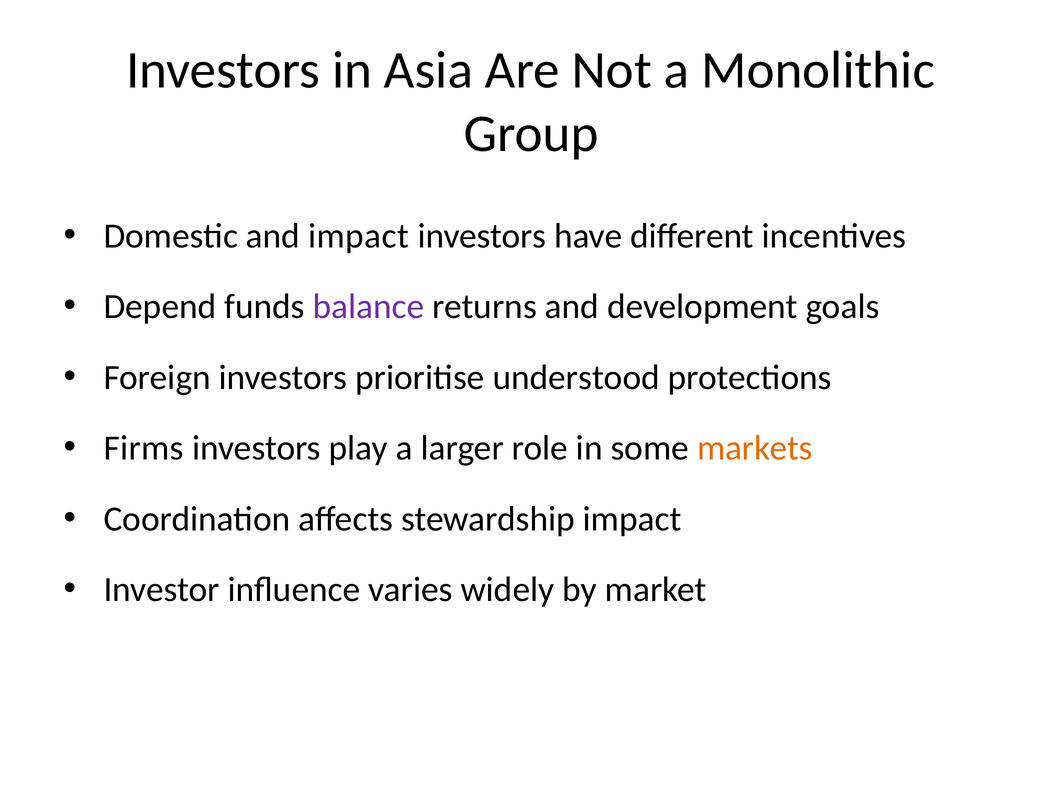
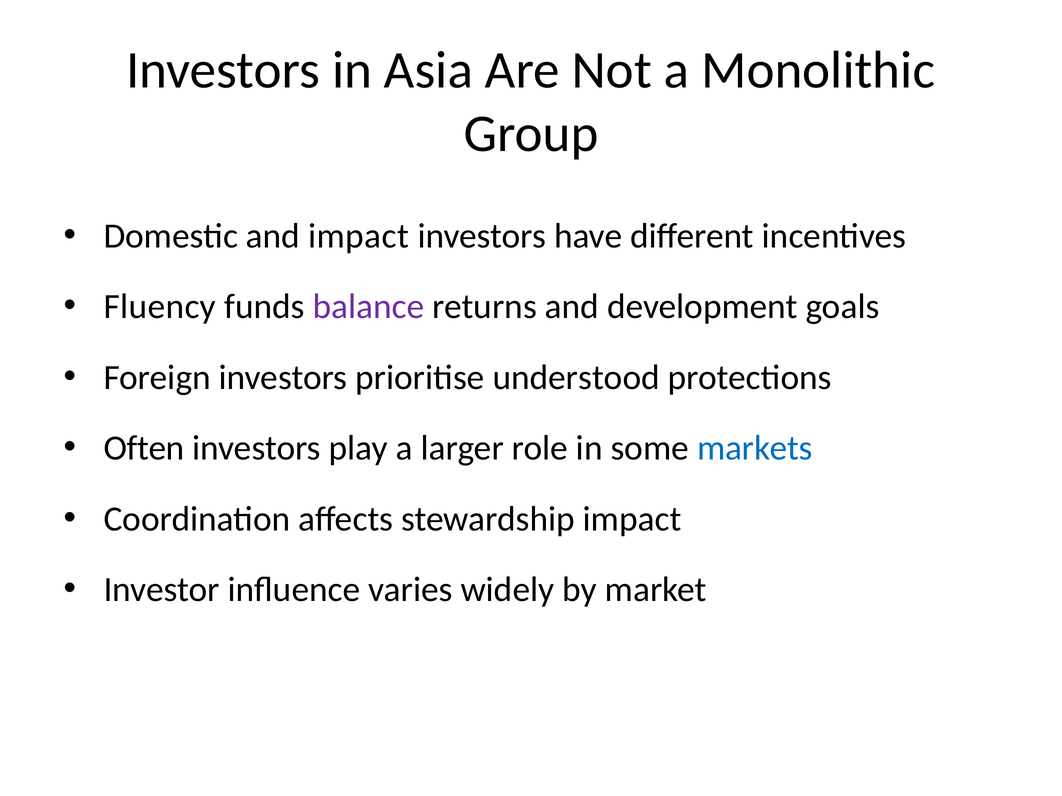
Depend: Depend -> Fluency (160, 307)
Firms: Firms -> Often (144, 448)
markets colour: orange -> blue (755, 448)
